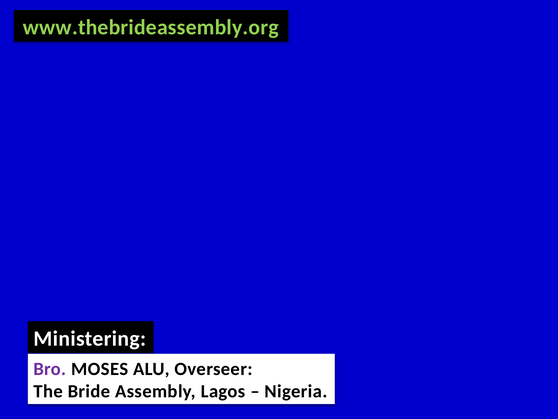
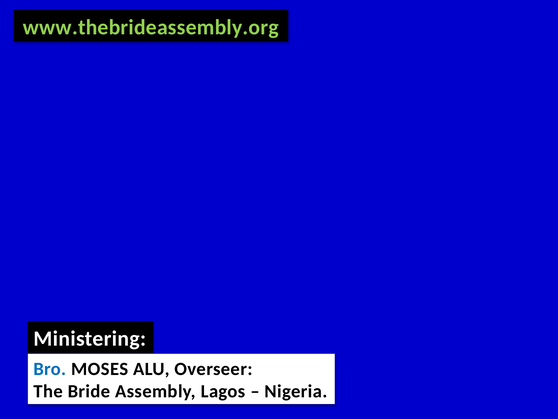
Bro colour: purple -> blue (50, 369)
